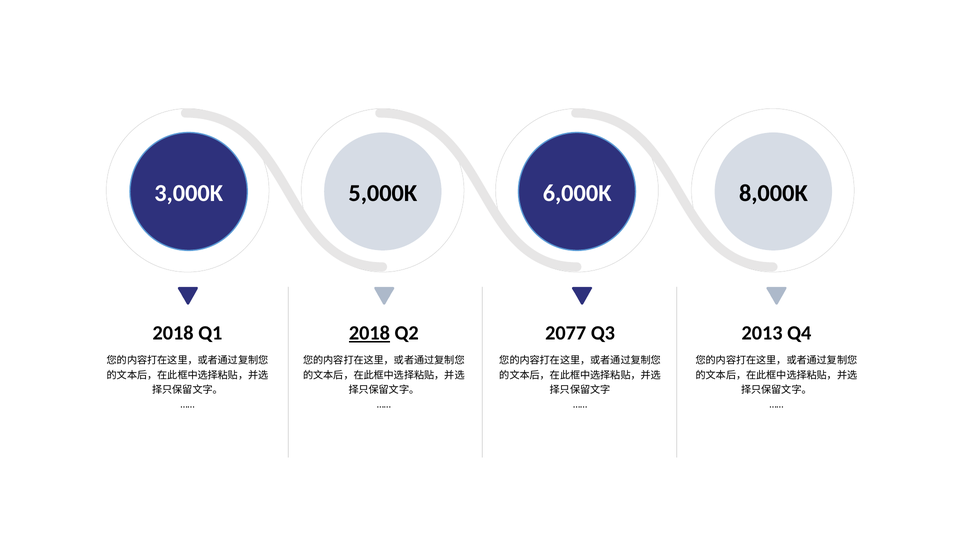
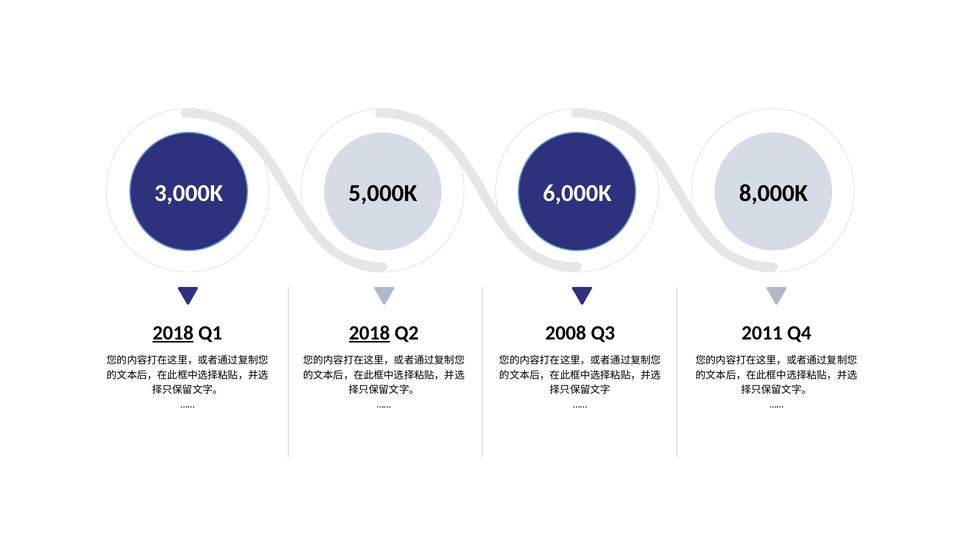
2018 underline: none -> present (173, 333)
2077: 2077 -> 2008 (566, 333)
2013: 2013 -> 2011 (762, 333)
